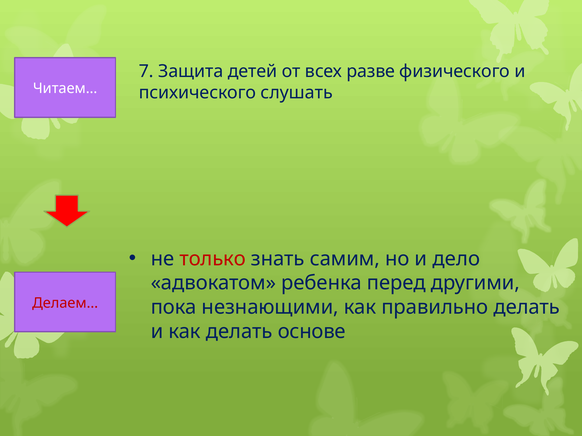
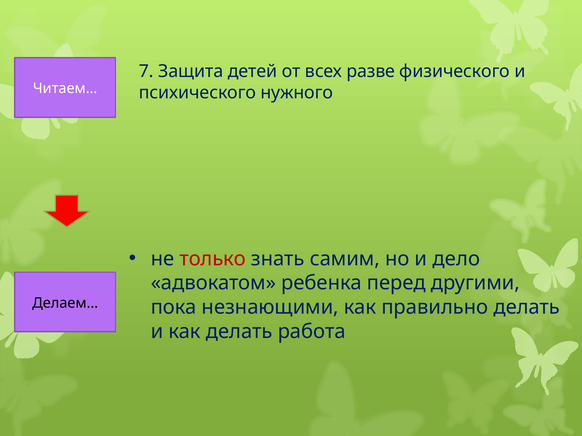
слушать: слушать -> нужного (297, 93)
Делаем… colour: red -> black (65, 303)
основе: основе -> работа (312, 332)
